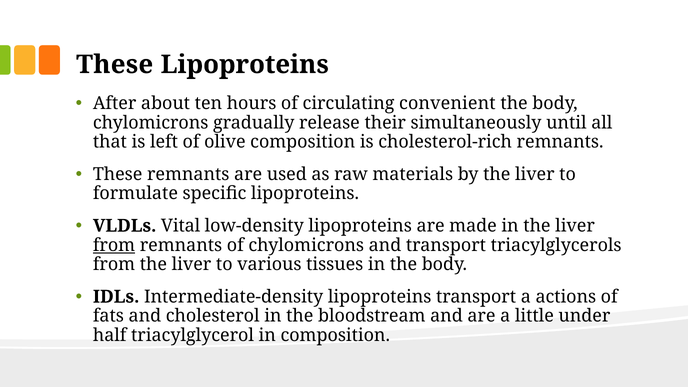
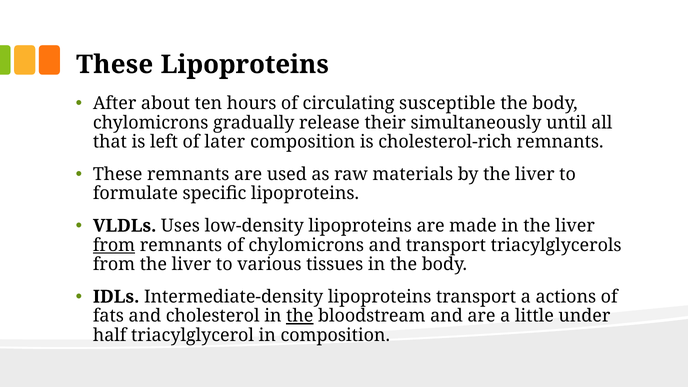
convenient: convenient -> susceptible (447, 103)
olive: olive -> later (225, 142)
Vital: Vital -> Uses (180, 226)
the underline: none -> present (300, 316)
